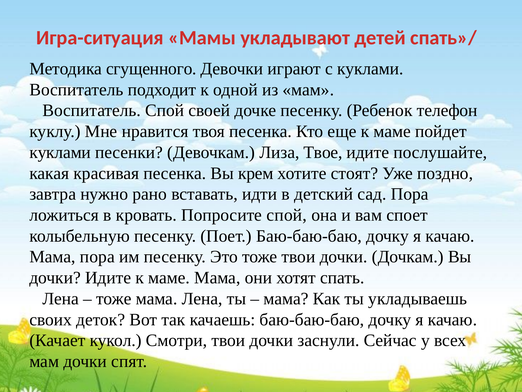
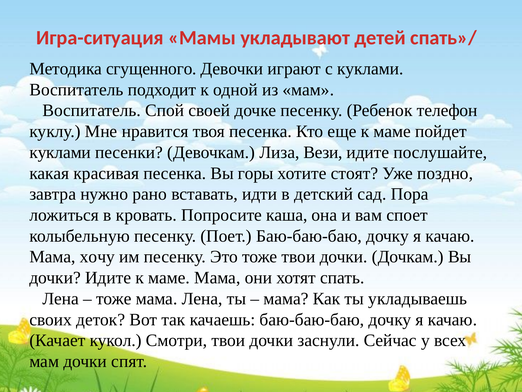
Твое: Твое -> Вези (323, 152)
крем: крем -> горы (256, 173)
Попросите спой: спой -> каша (287, 215)
Мама пора: пора -> хочу (97, 257)
